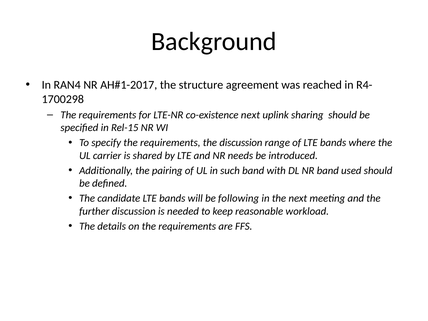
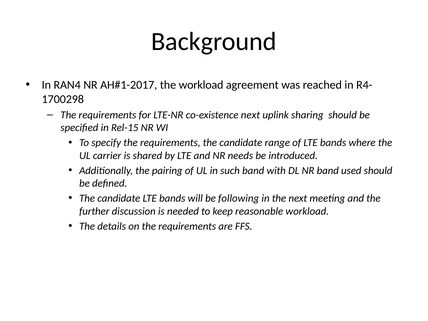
the structure: structure -> workload (201, 85)
requirements the discussion: discussion -> candidate (241, 143)
